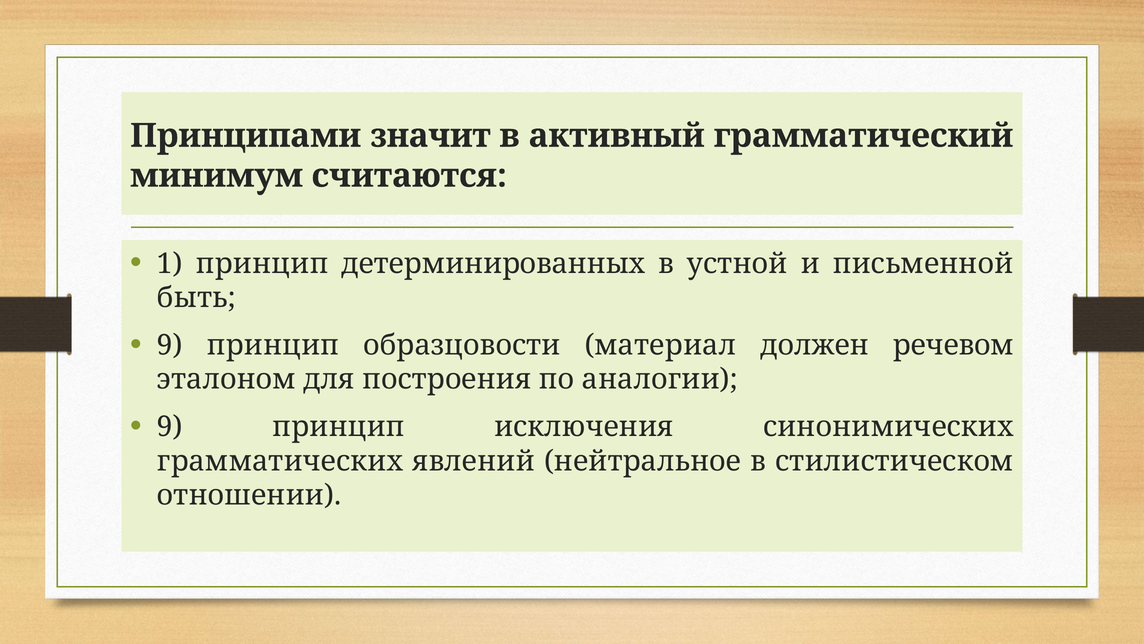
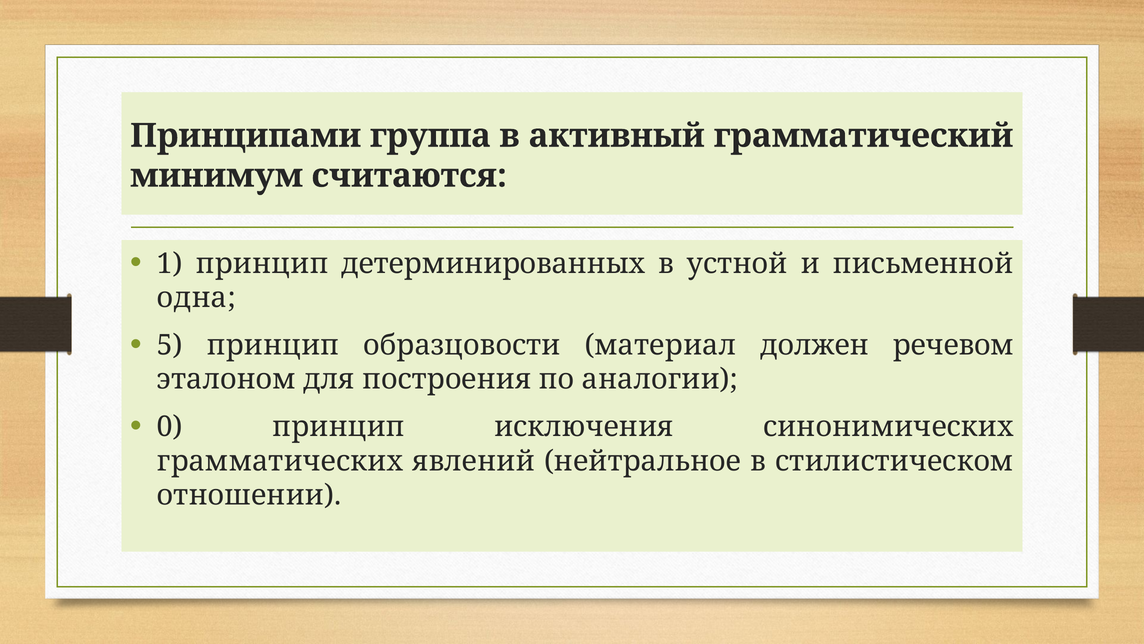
значит: значит -> группа (430, 136)
быть: быть -> одна (196, 298)
9: 9 -> 5 (170, 345)
9: 9 -> 0 (170, 426)
